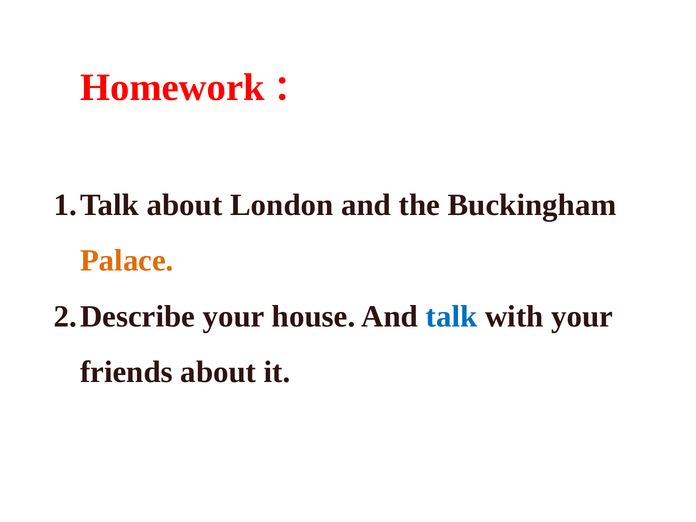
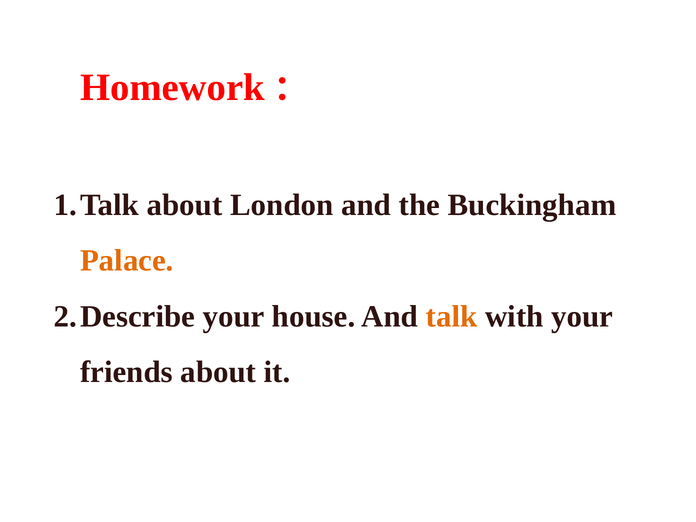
talk colour: blue -> orange (452, 316)
